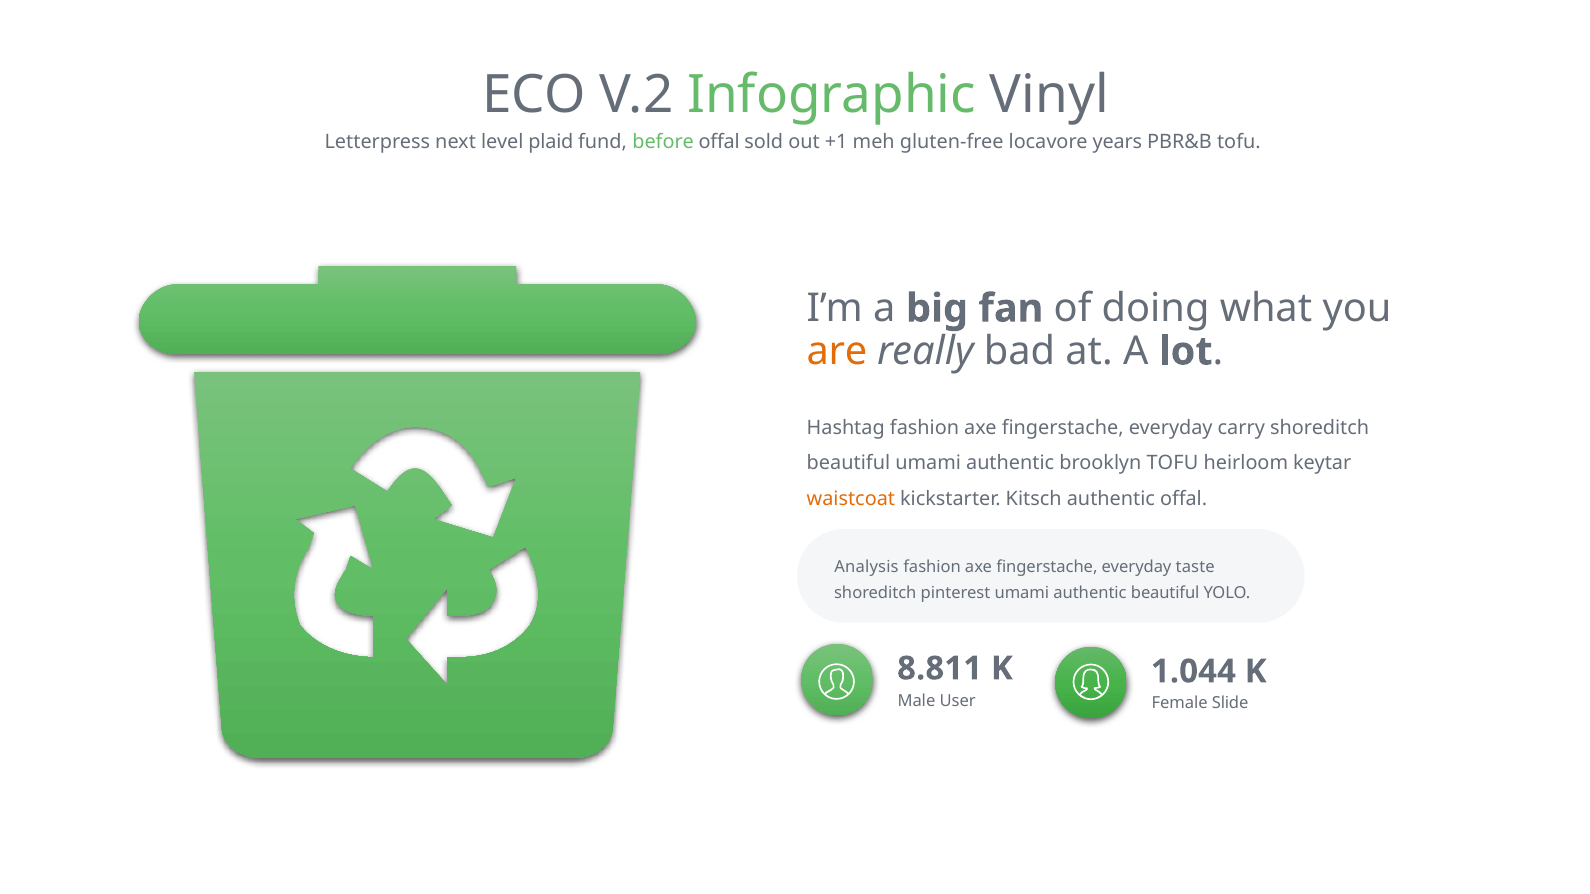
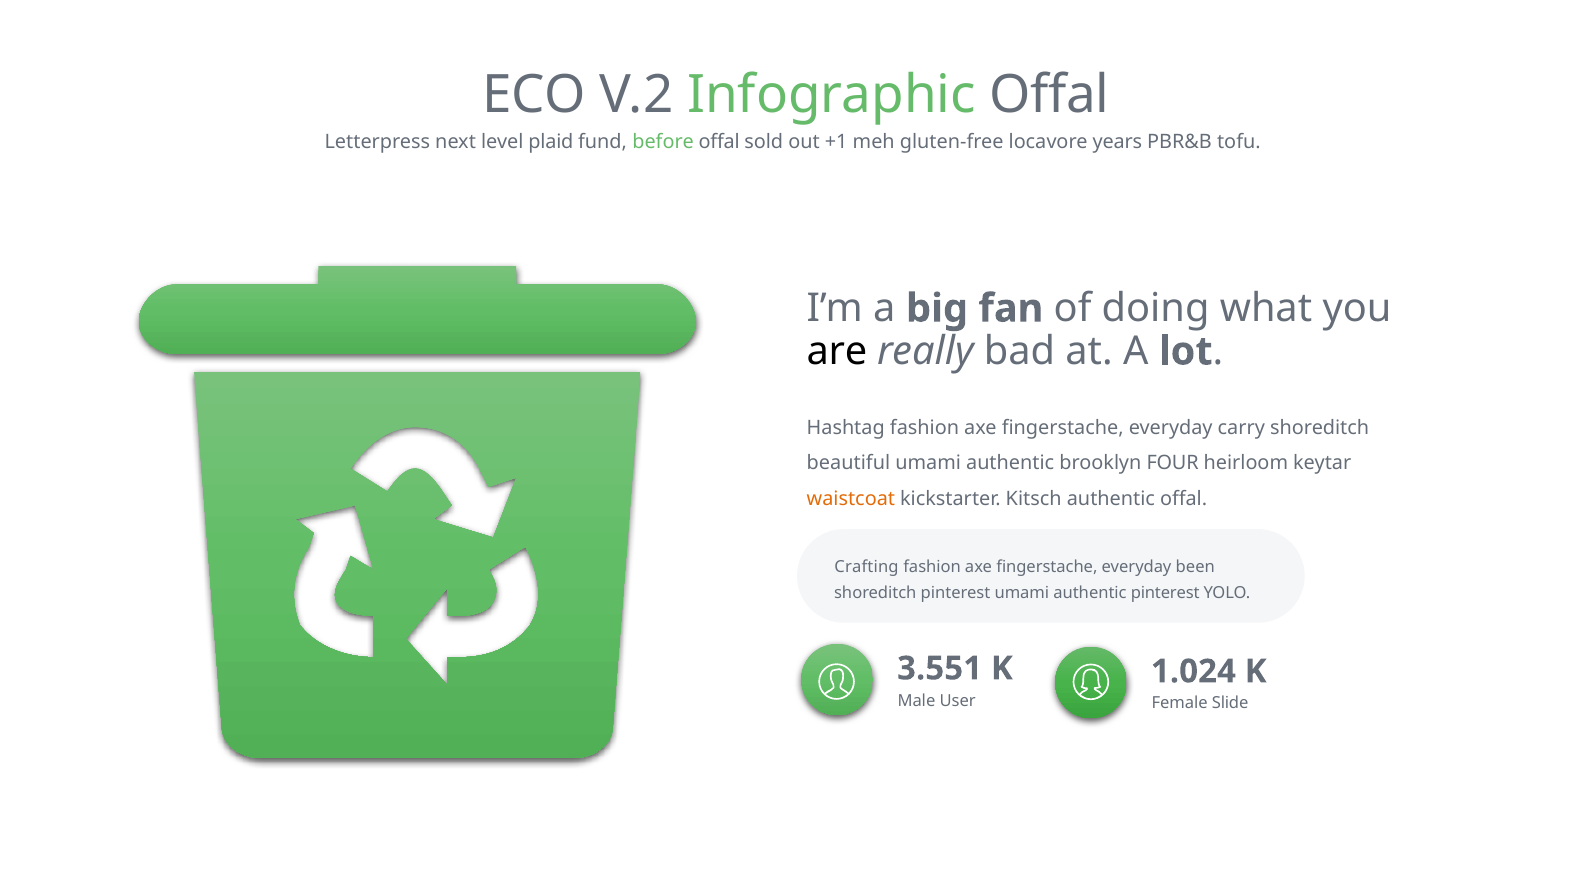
Infographic Vinyl: Vinyl -> Offal (1050, 95)
are colour: orange -> black (837, 352)
brooklyn TOFU: TOFU -> FOUR (1173, 464)
Analysis: Analysis -> Crafting (867, 567)
taste: taste -> been (1195, 567)
authentic beautiful: beautiful -> pinterest (1165, 593)
8.811: 8.811 -> 3.551 (940, 669)
1.044: 1.044 -> 1.024 (1193, 672)
